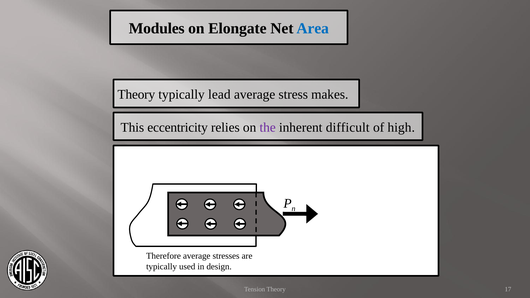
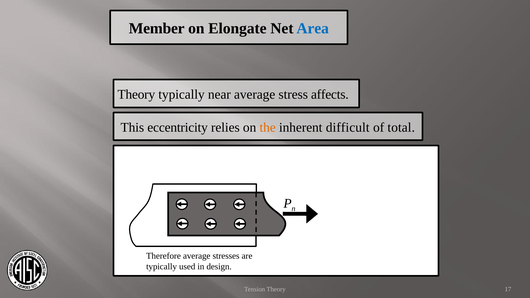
Modules: Modules -> Member (157, 28)
lead: lead -> near (219, 95)
makes: makes -> affects (330, 95)
the colour: purple -> orange (268, 127)
high: high -> total (401, 127)
